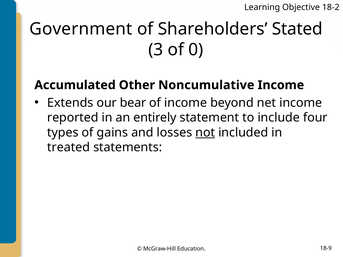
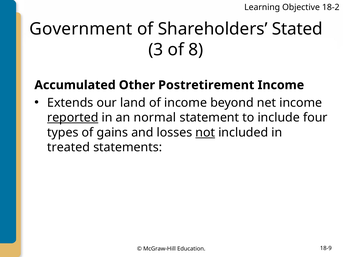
0: 0 -> 8 (196, 50)
Noncumulative: Noncumulative -> Postretirement (206, 85)
bear: bear -> land (133, 103)
reported underline: none -> present (73, 118)
entirely: entirely -> normal (155, 118)
